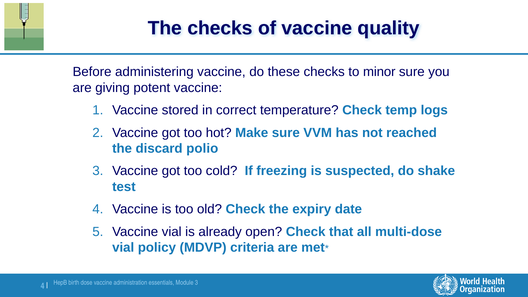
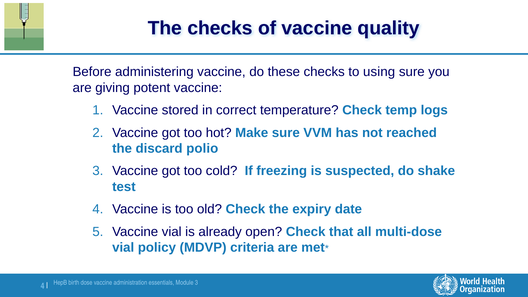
minor: minor -> using (379, 72)
